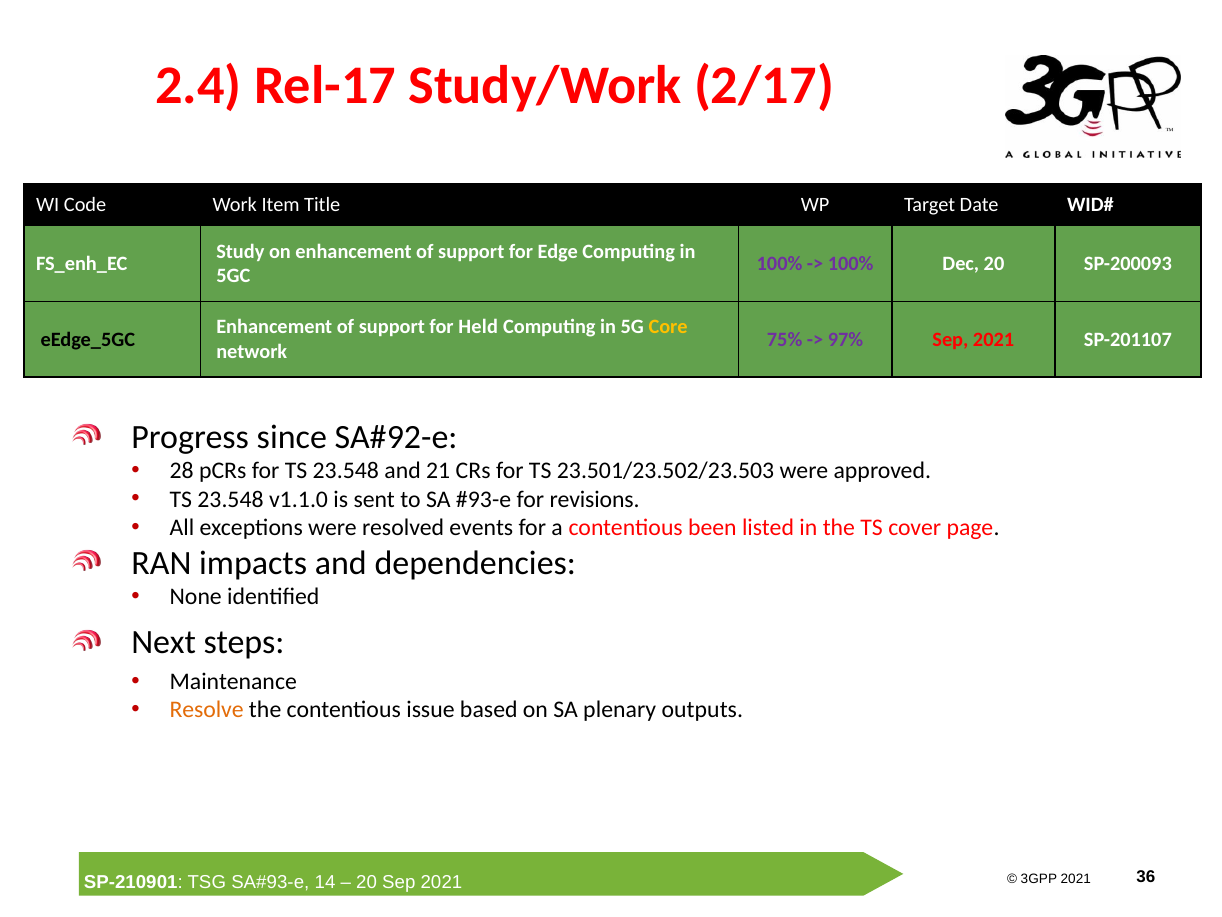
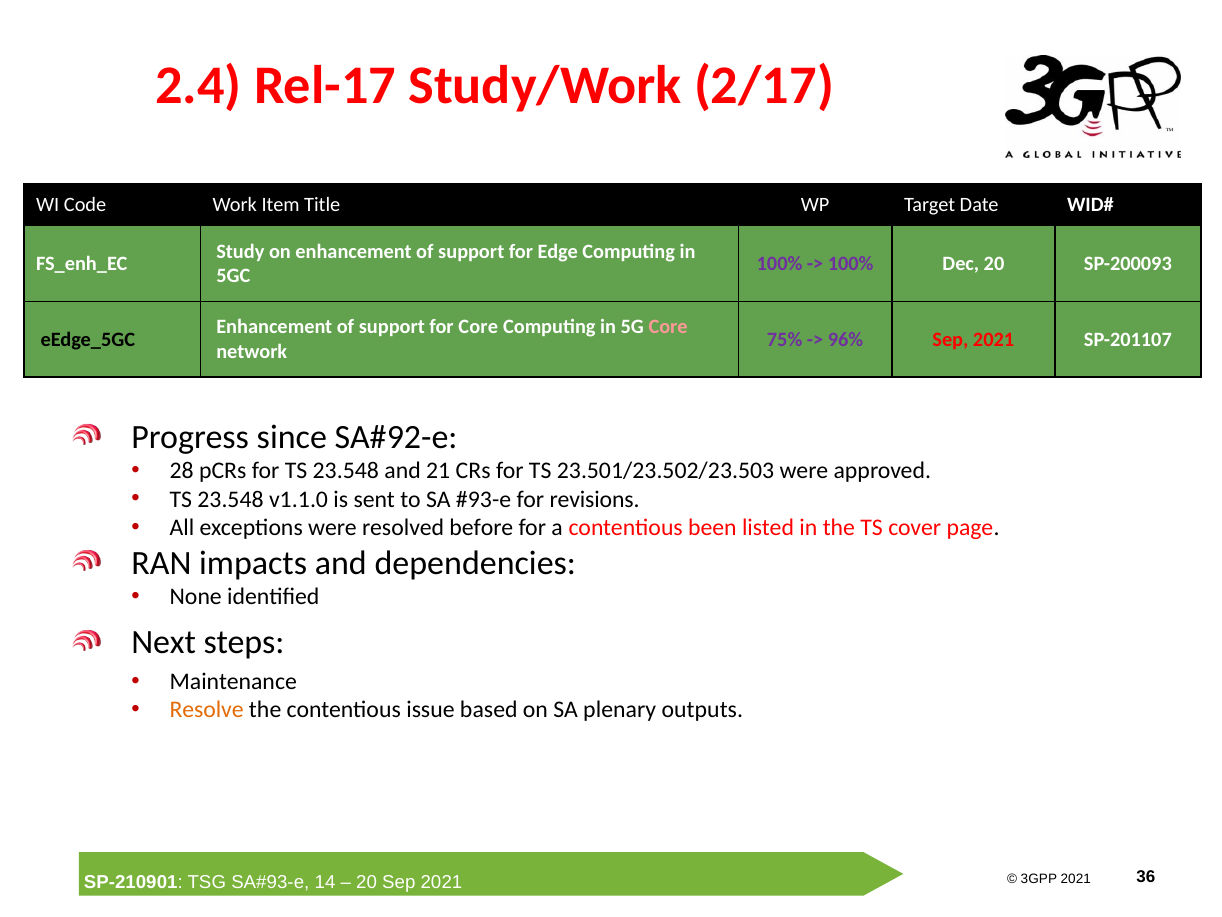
for Held: Held -> Core (478, 327)
Core colour: yellow -> pink (668, 327)
97%: 97% -> 96% (846, 339)
events: events -> before (481, 528)
